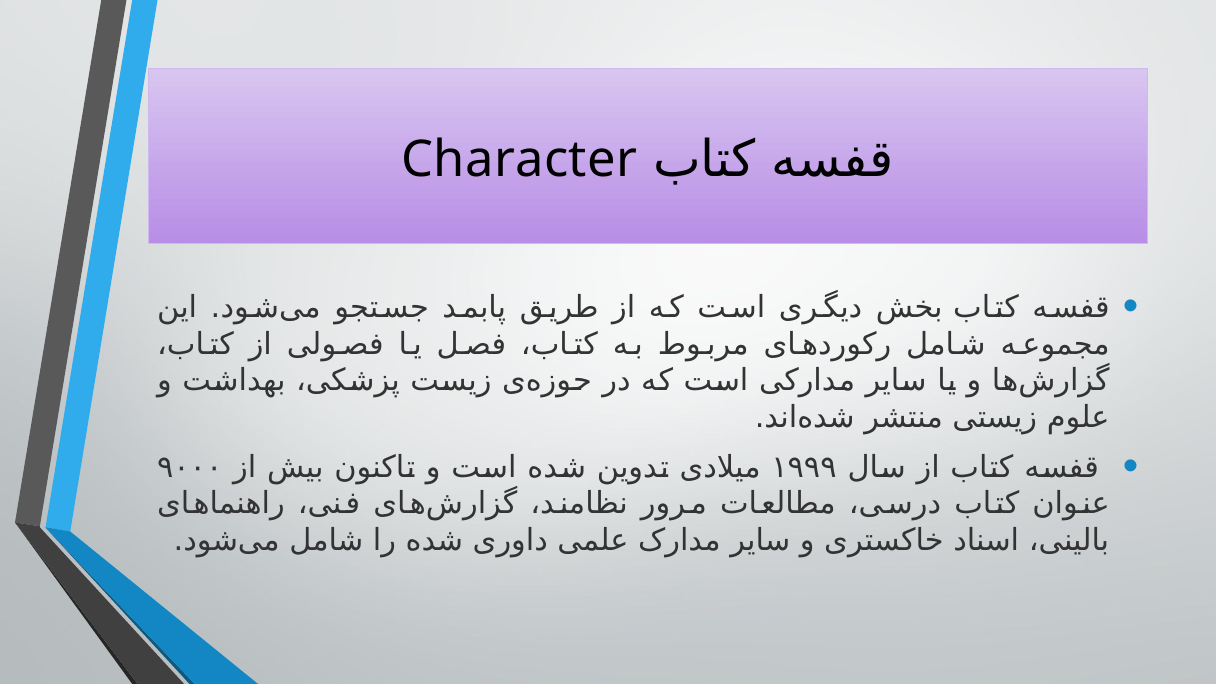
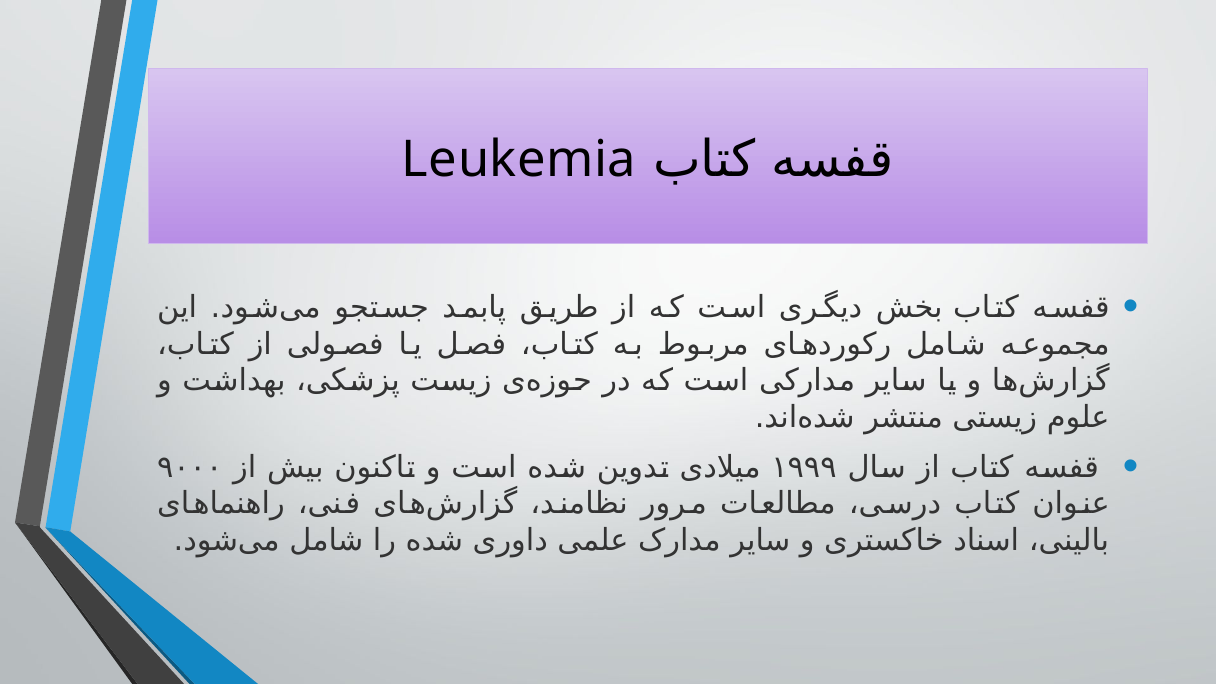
Character: Character -> Leukemia (519, 159)
